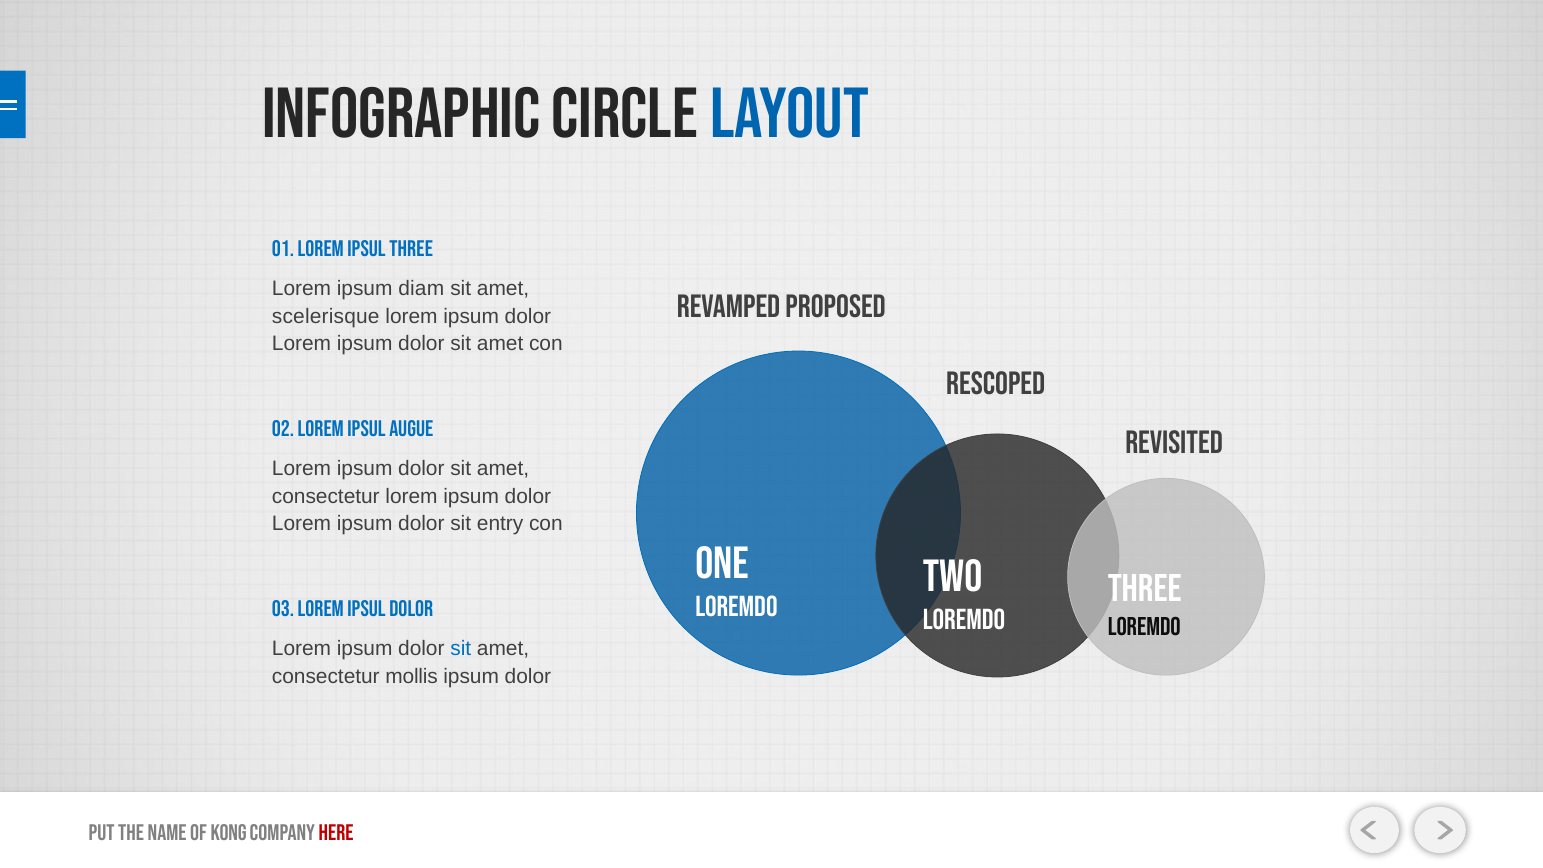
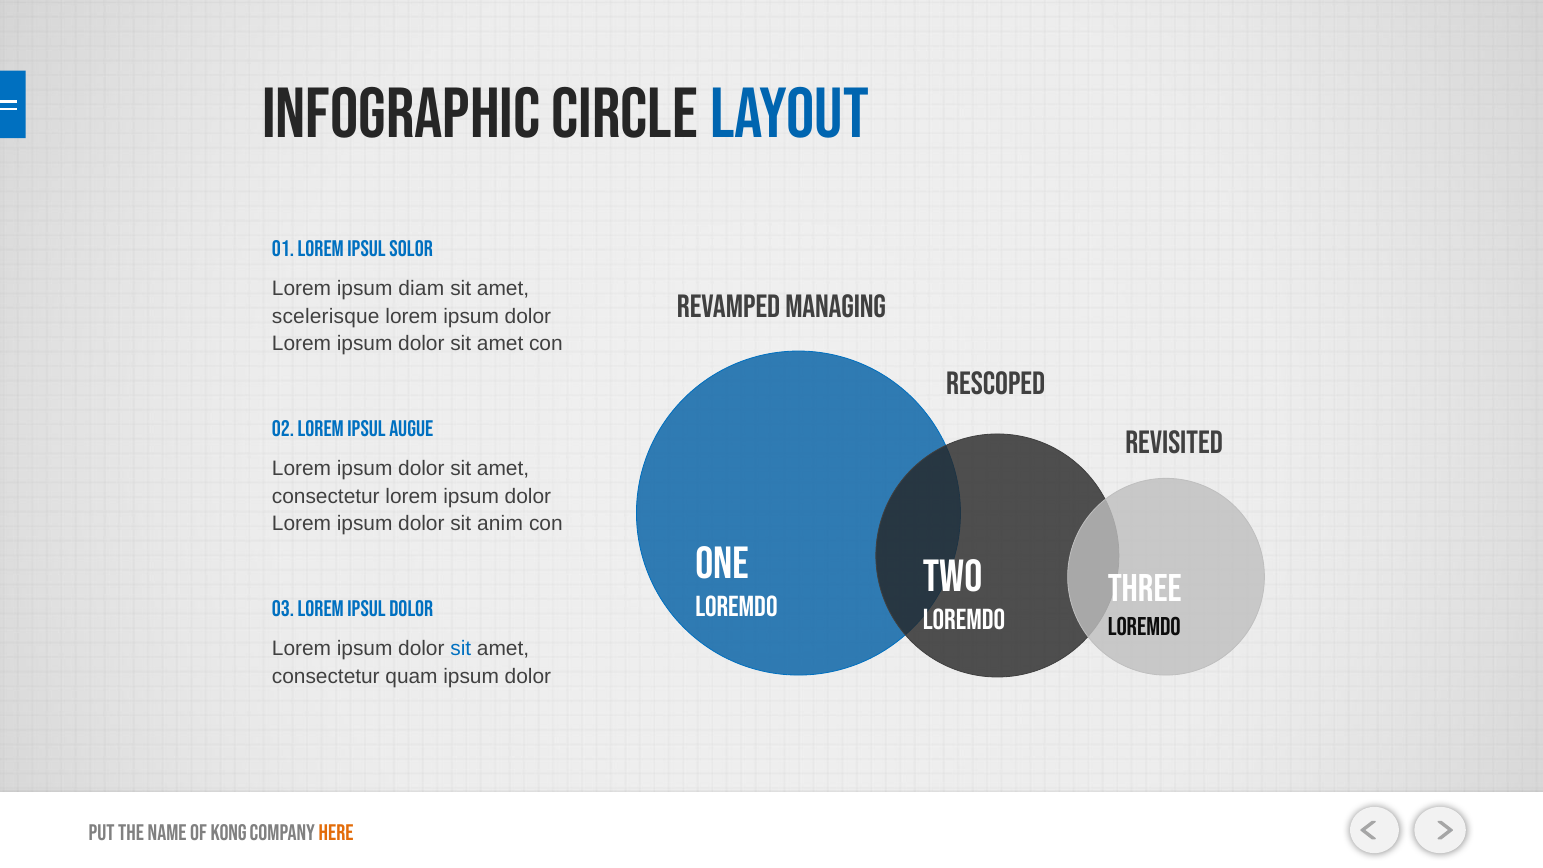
IPSUL THREE: THREE -> SOLOR (411, 249)
PROPOSED: PROPOSED -> MANAGING (836, 307)
entry: entry -> anim (500, 524)
mollis: mollis -> quam (412, 676)
HERE colour: red -> orange (336, 833)
